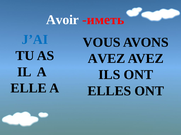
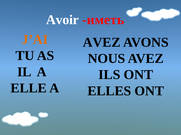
J’AI colour: blue -> orange (35, 40)
VOUS: VOUS -> AVEZ (102, 43)
AVEZ: AVEZ -> NOUS (106, 59)
